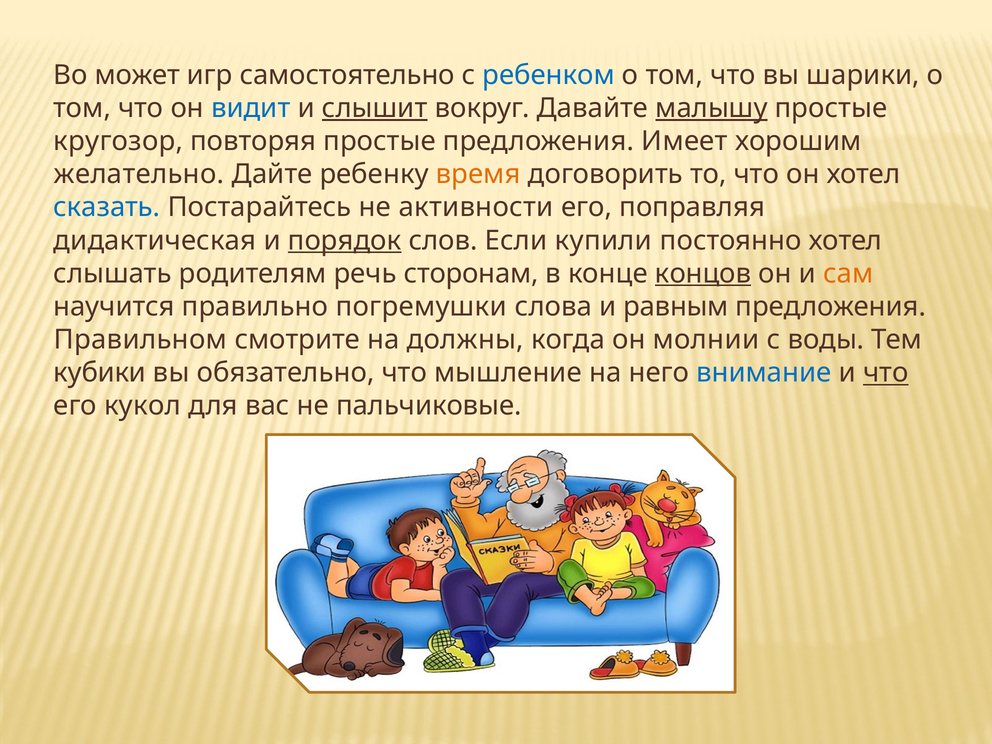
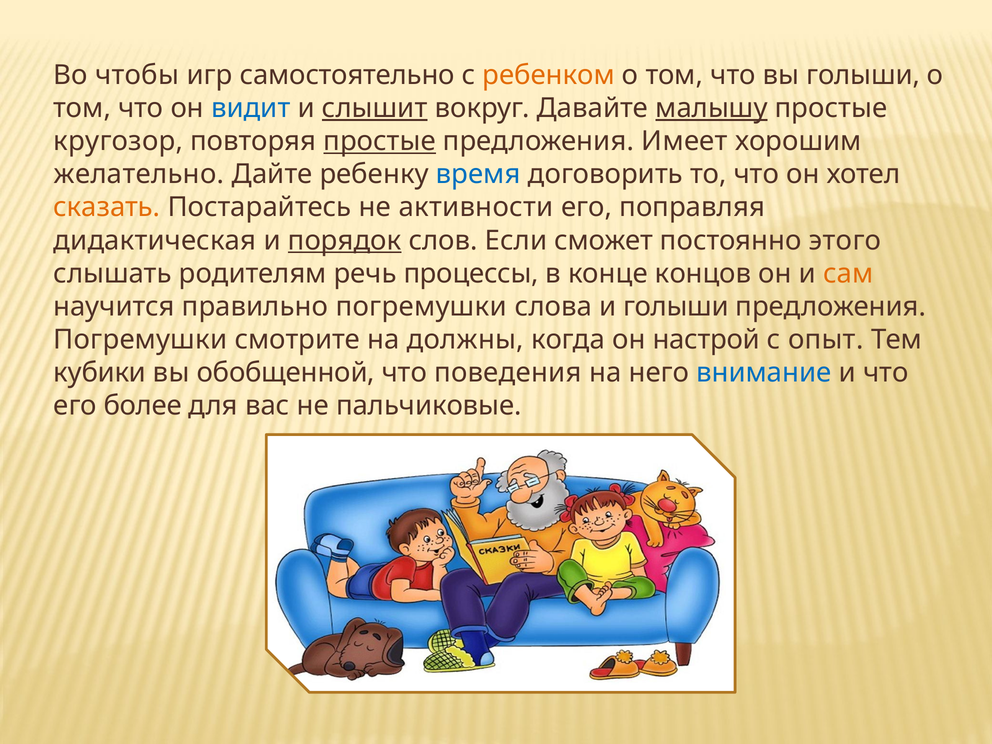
может: может -> чтобы (137, 75)
ребенком colour: blue -> orange (549, 75)
вы шарики: шарики -> голыши (863, 75)
простые underline: none -> present (380, 141)
время colour: orange -> blue (478, 174)
сказать colour: blue -> orange (107, 207)
купили: купили -> сможет (604, 240)
постоянно хотел: хотел -> этого (845, 240)
сторонам: сторонам -> процессы (471, 274)
концов underline: present -> none (703, 274)
и равным: равным -> голыши (676, 307)
Правильном: Правильном -> Погремушки (140, 340)
молнии: молнии -> настрой (706, 340)
воды: воды -> опыт (826, 340)
обязательно: обязательно -> обобщенной (286, 373)
мышление: мышление -> поведения (508, 373)
что underline: present -> none (886, 373)
кукол: кукол -> более (143, 406)
